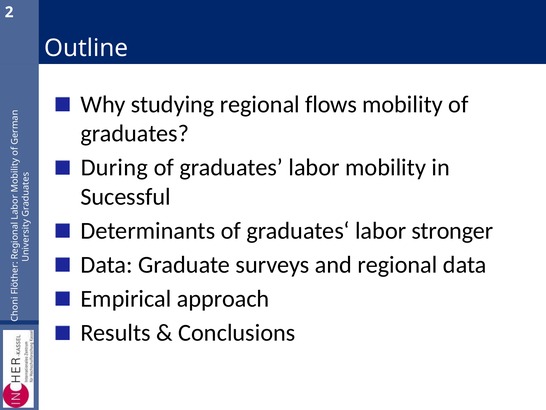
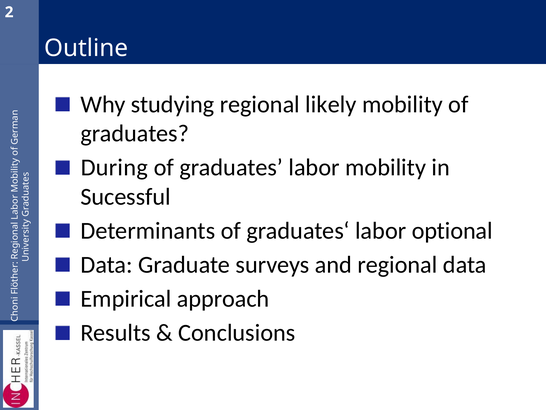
flows: flows -> likely (331, 104)
stronger: stronger -> optional (452, 231)
